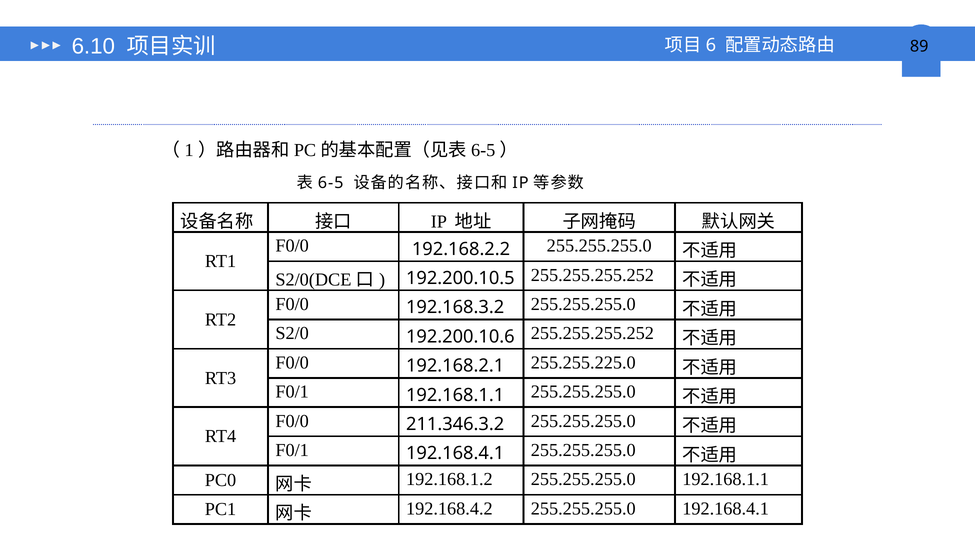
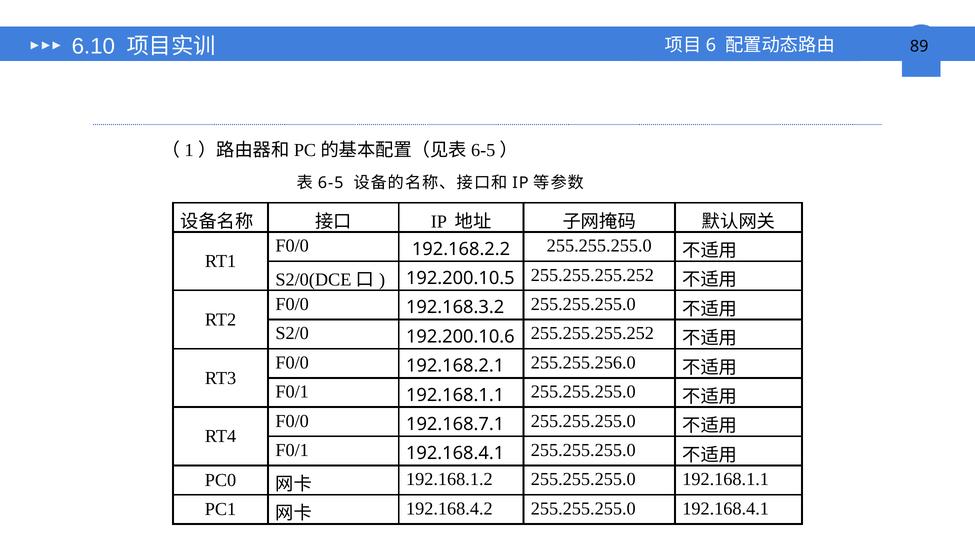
255.255.225.0: 255.255.225.0 -> 255.255.256.0 (583, 363)
211.346.3.2: 211.346.3.2 -> 192.168.7.1 (455, 424)
